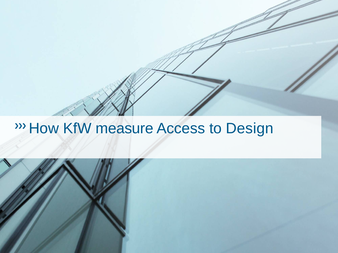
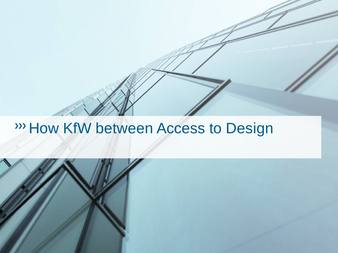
measure: measure -> between (124, 129)
